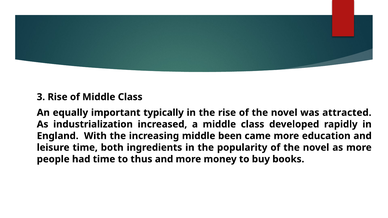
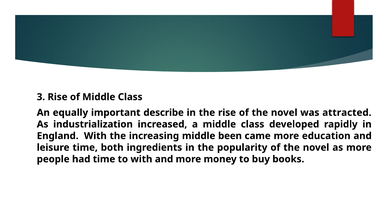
typically: typically -> describe (164, 113)
to thus: thus -> with (141, 159)
